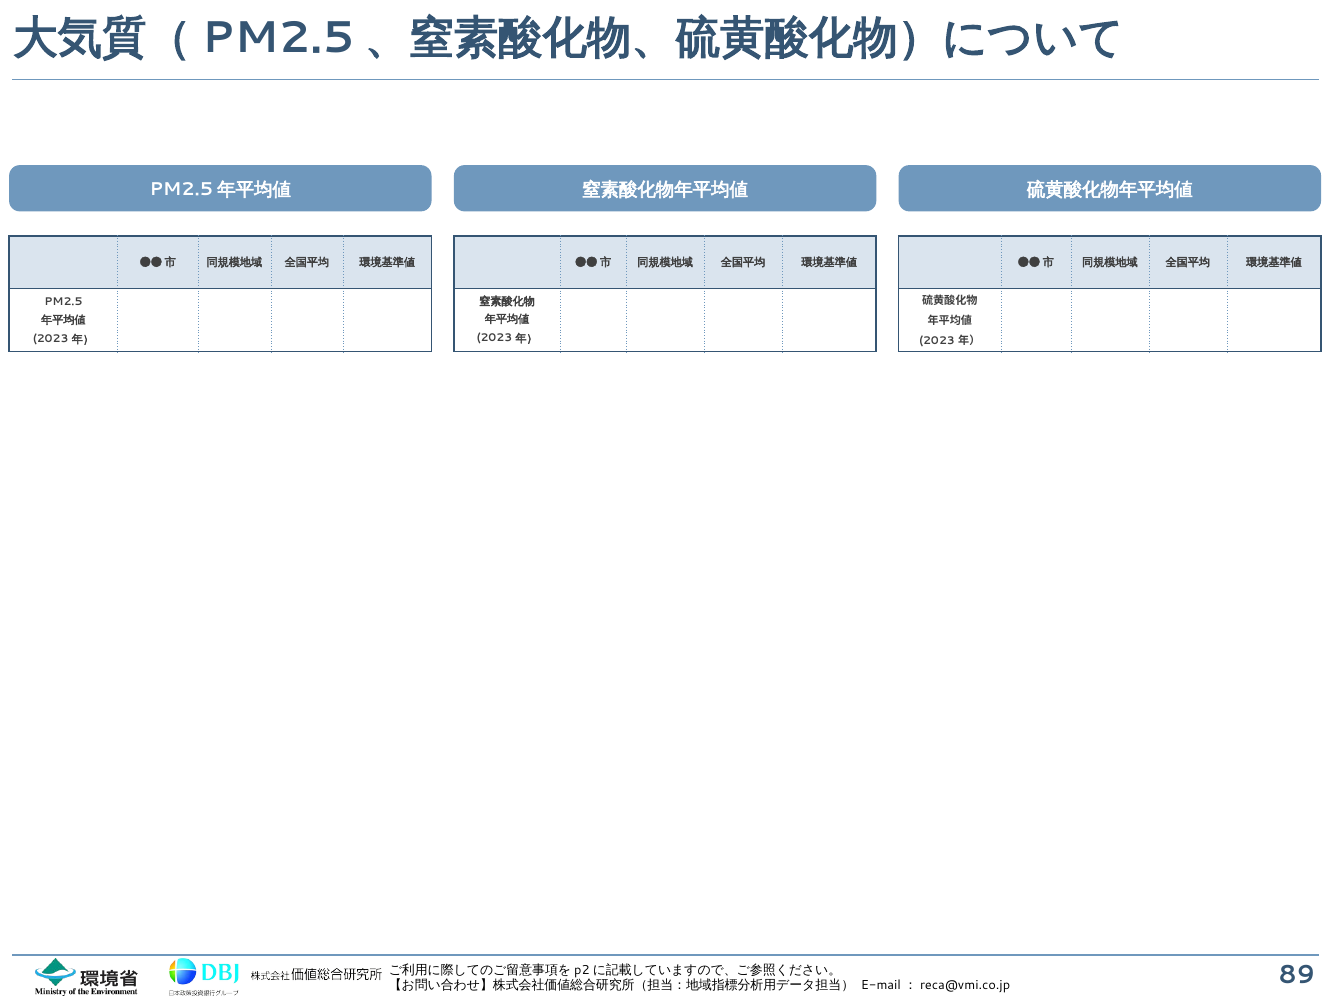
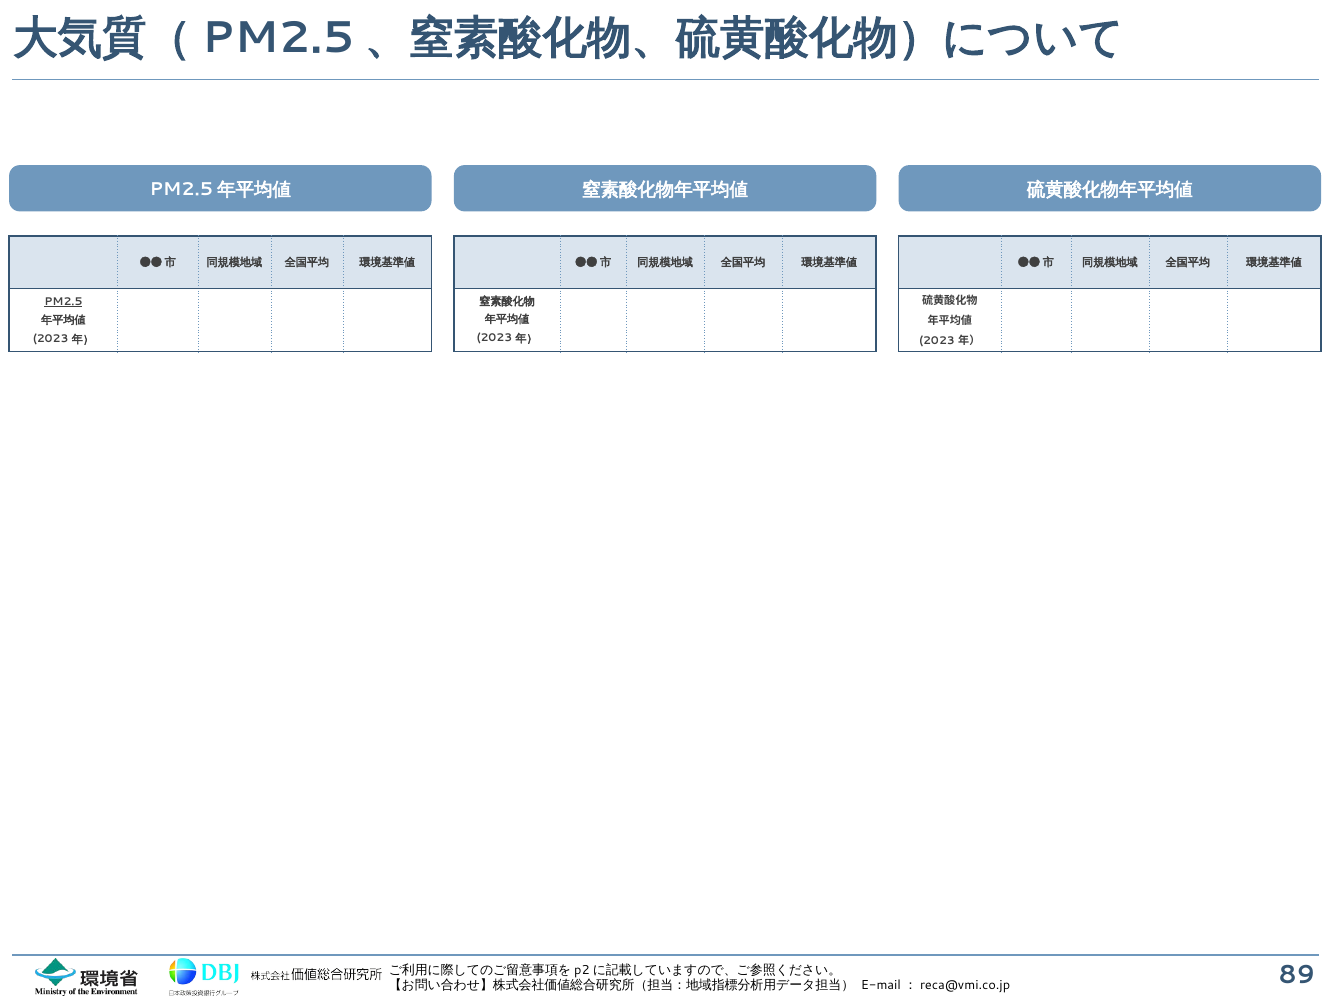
PM2.5 underline: none -> present (63, 302)
